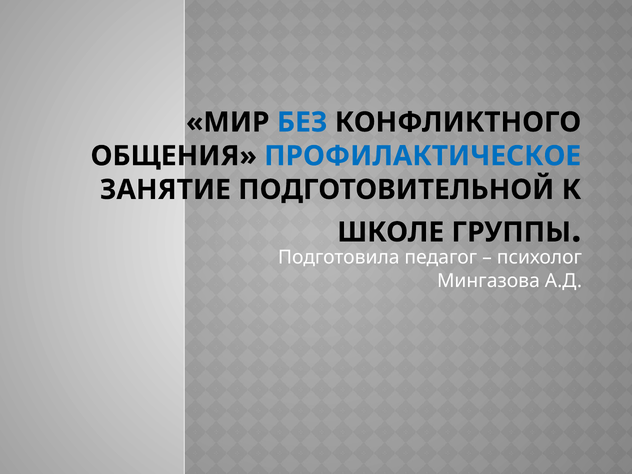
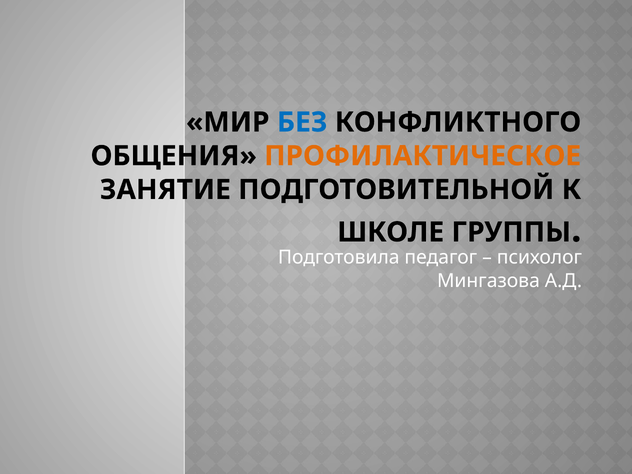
ПРОФИЛАКТИЧЕСКОЕ colour: blue -> orange (423, 156)
